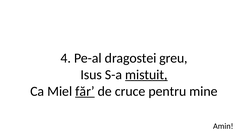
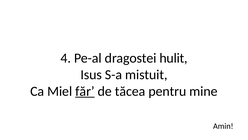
greu: greu -> hulit (174, 58)
mistuit underline: present -> none (146, 74)
cruce: cruce -> tăcea (130, 91)
